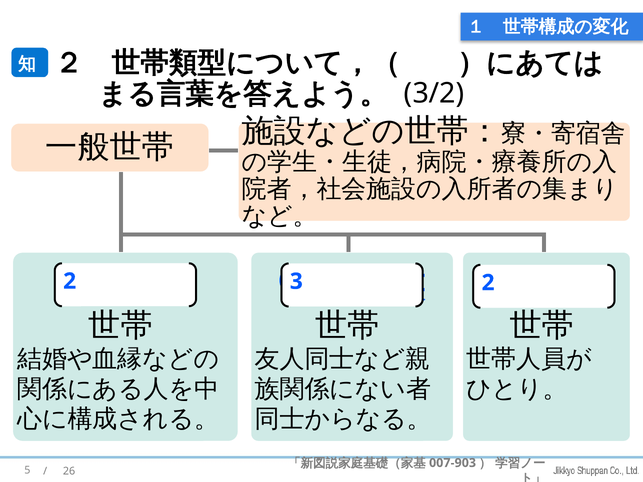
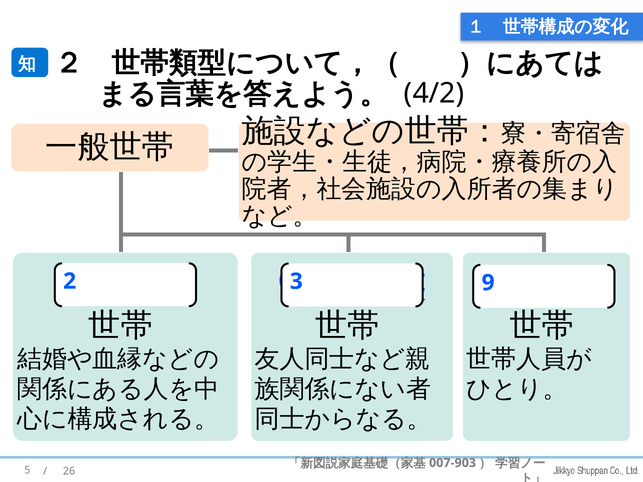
3/2: 3/2 -> 4/2 (434, 94)
2: 2 -> 9 (488, 283)
